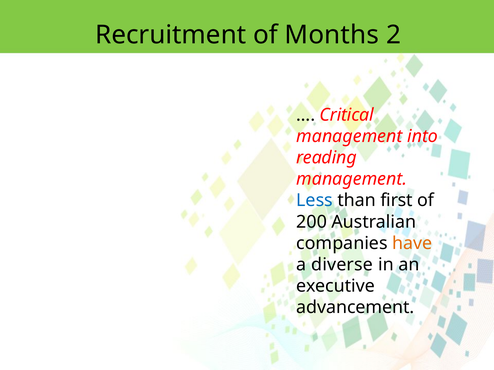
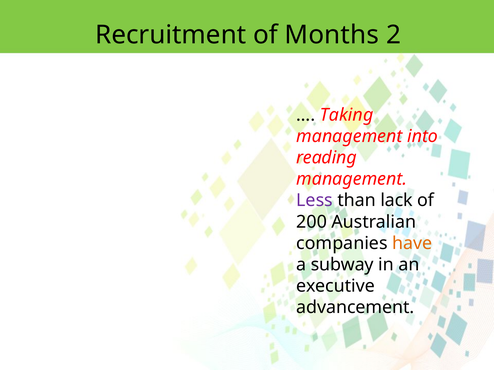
Critical: Critical -> Taking (347, 115)
Less colour: blue -> purple (315, 201)
first: first -> lack (397, 201)
diverse: diverse -> subway (342, 265)
